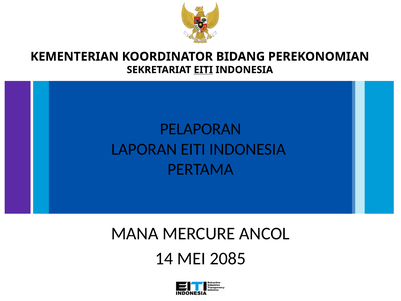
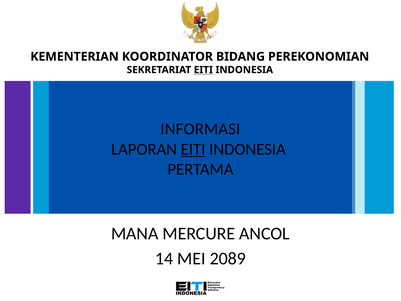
PELAPORAN: PELAPORAN -> INFORMASI (200, 129)
EITI underline: none -> present (193, 149)
2085: 2085 -> 2089 (228, 258)
